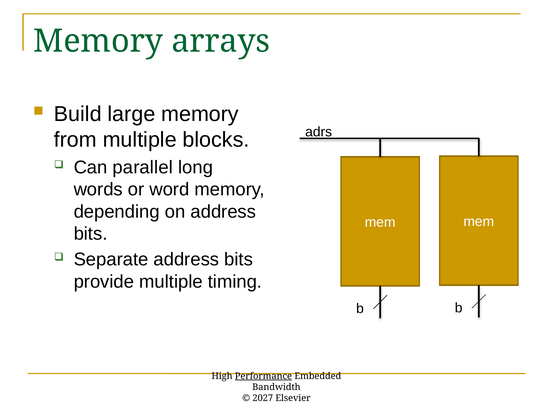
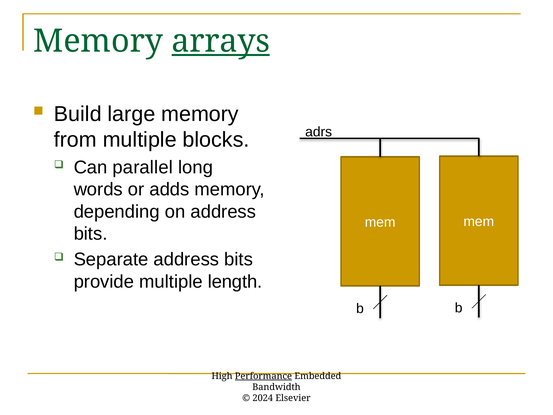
arrays underline: none -> present (221, 41)
word: word -> adds (169, 189)
timing: timing -> length (235, 281)
2027: 2027 -> 2024 (263, 398)
